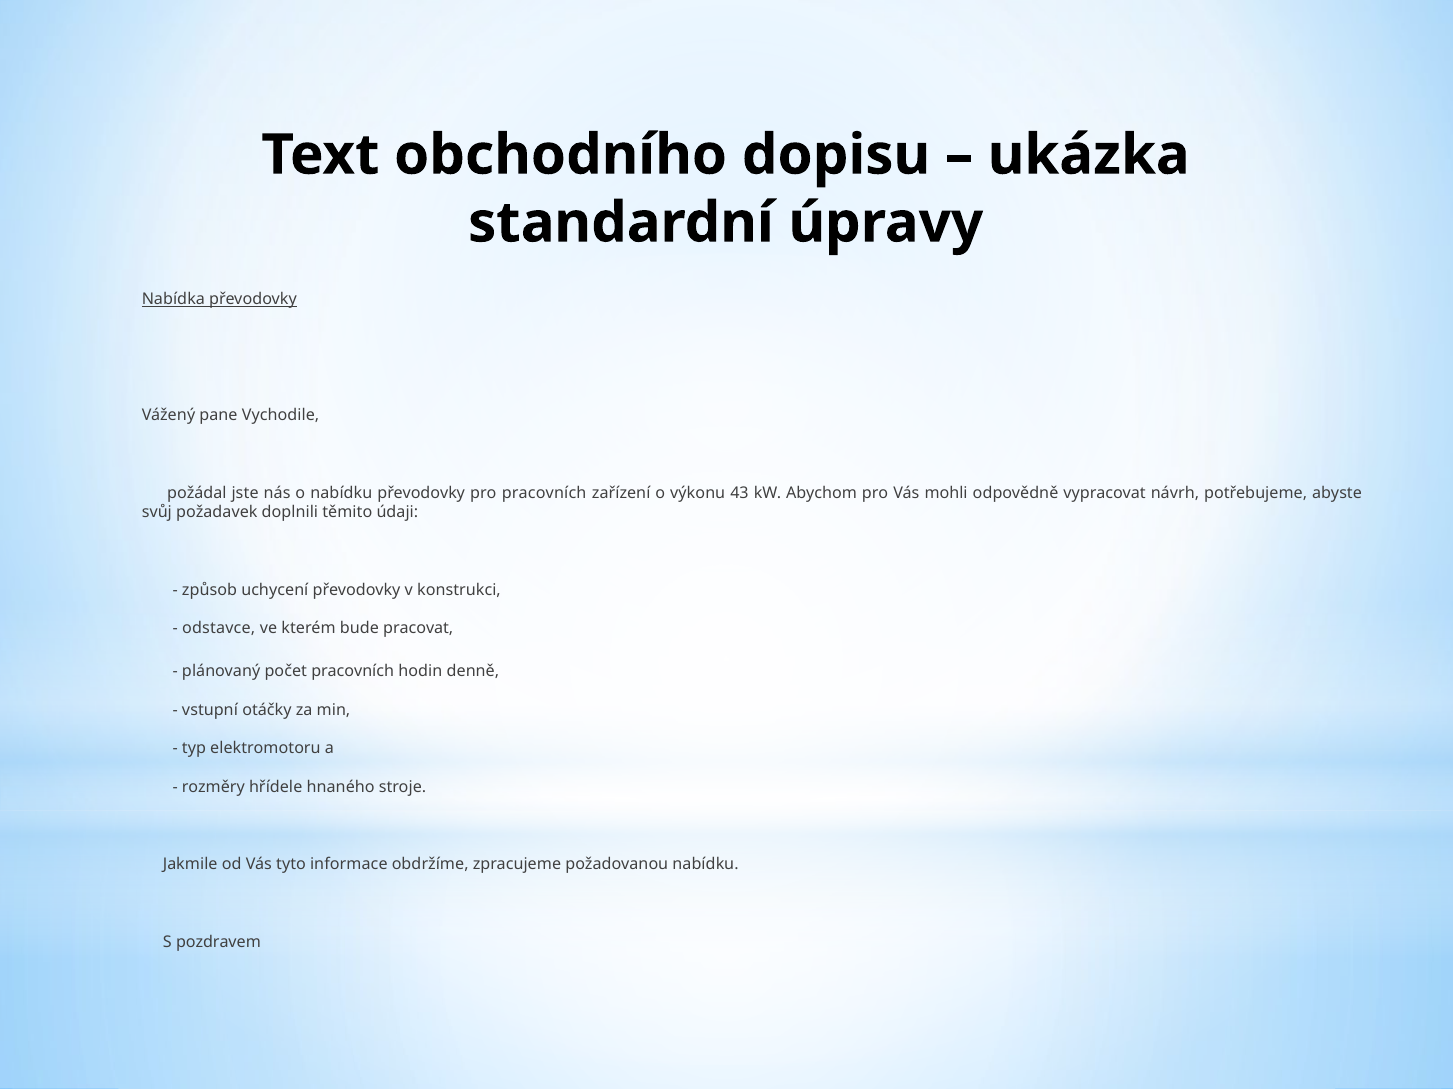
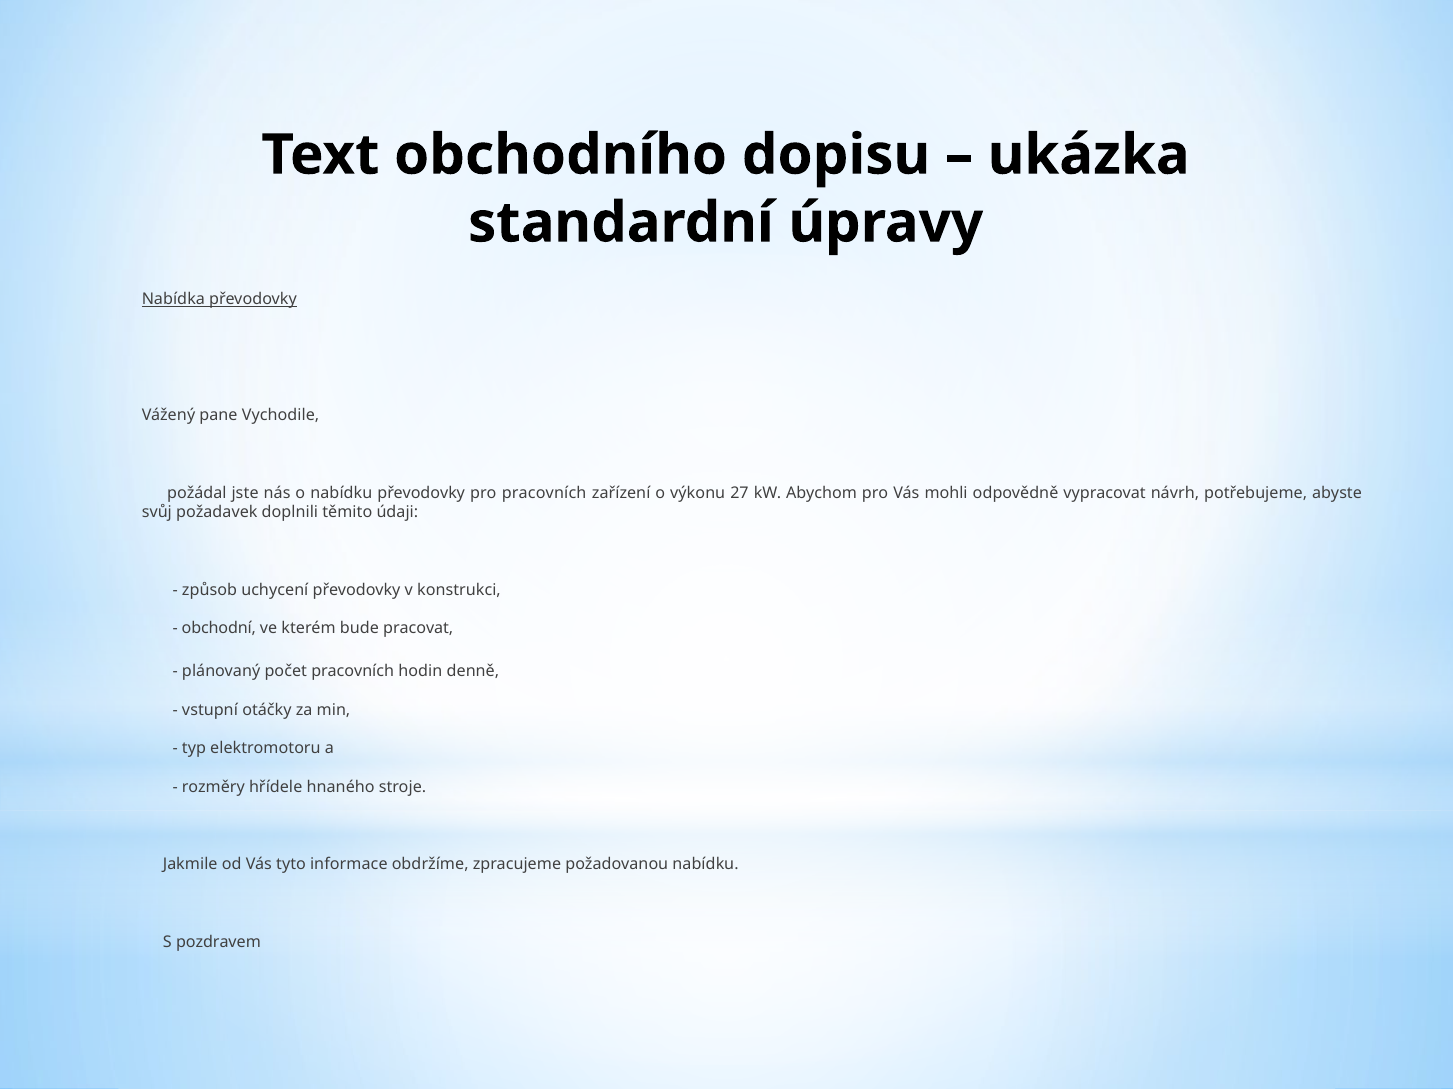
43: 43 -> 27 (740, 493)
odstavce: odstavce -> obchodní (219, 629)
